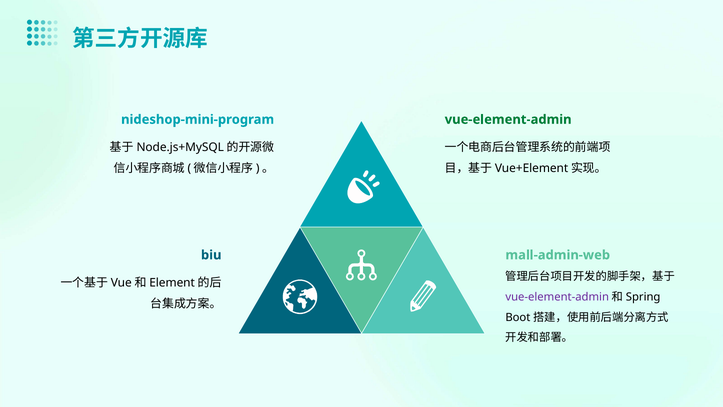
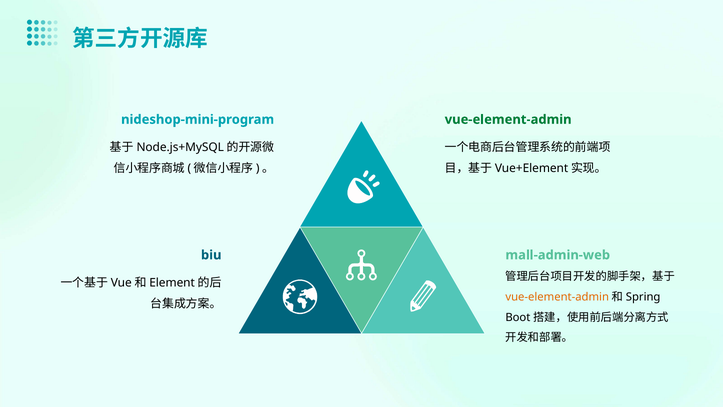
vue-element-admin colour: purple -> orange (557, 297)
